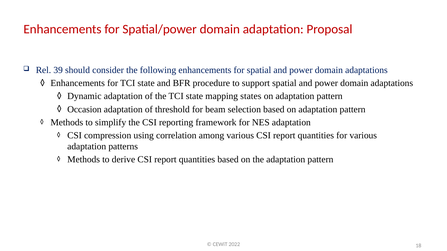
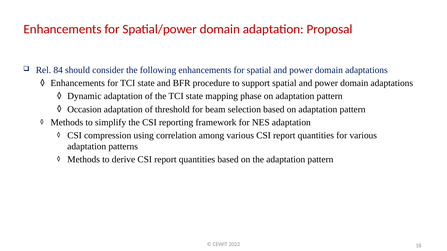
39: 39 -> 84 (58, 70)
states: states -> phase (251, 96)
